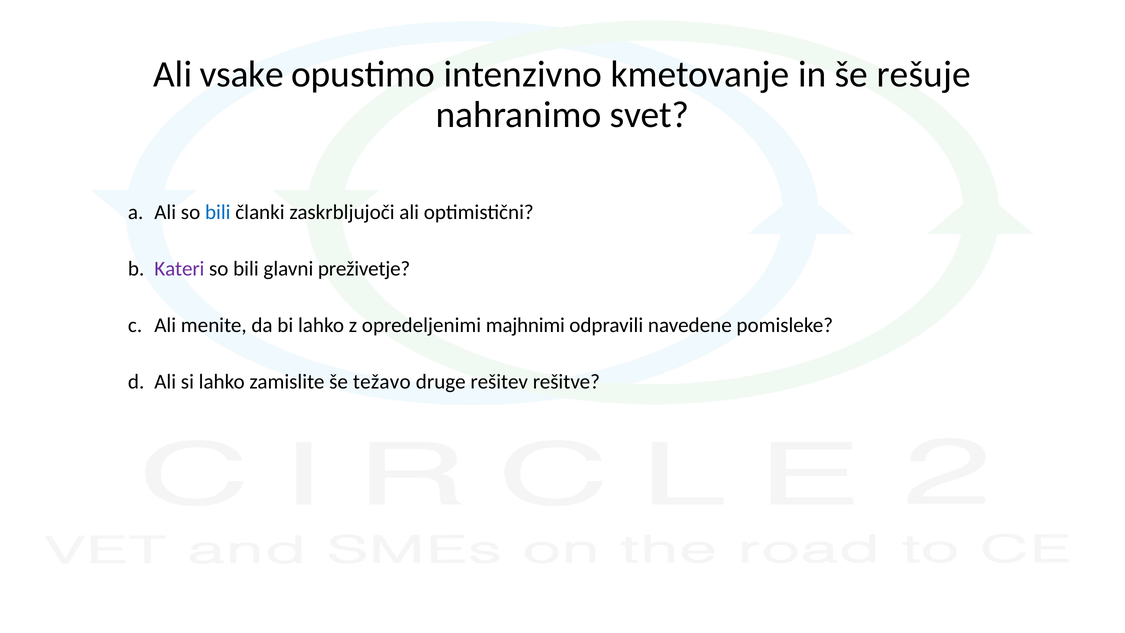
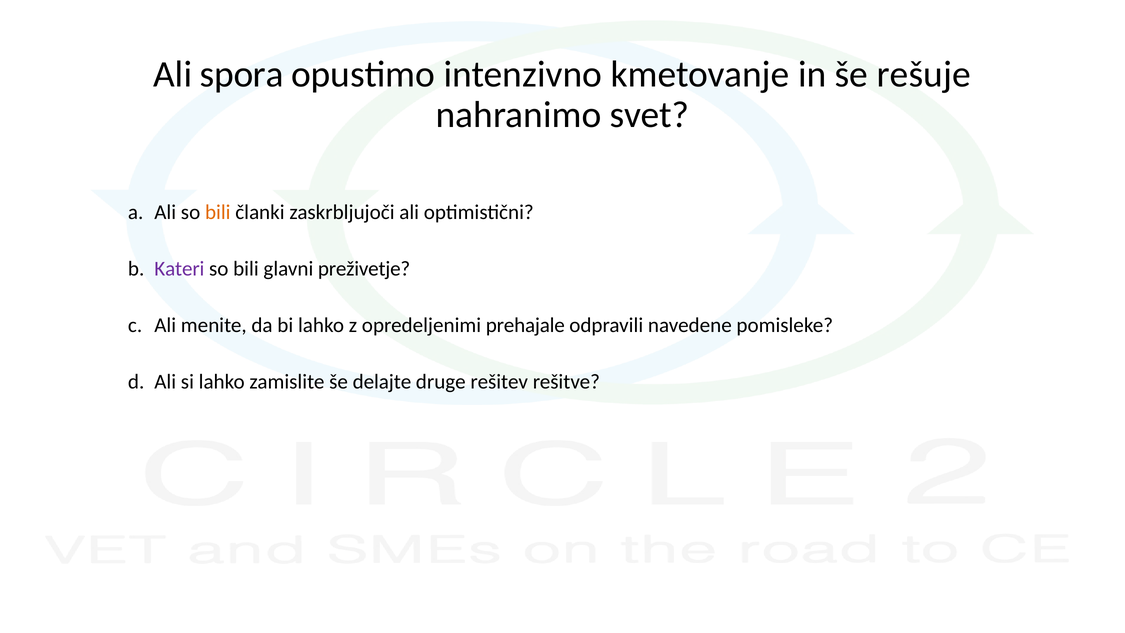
vsake: vsake -> spora (242, 74)
bili colour: blue -> orange (218, 212)
majhnimi: majhnimi -> prehajale (525, 325)
težavo: težavo -> delajte (382, 382)
